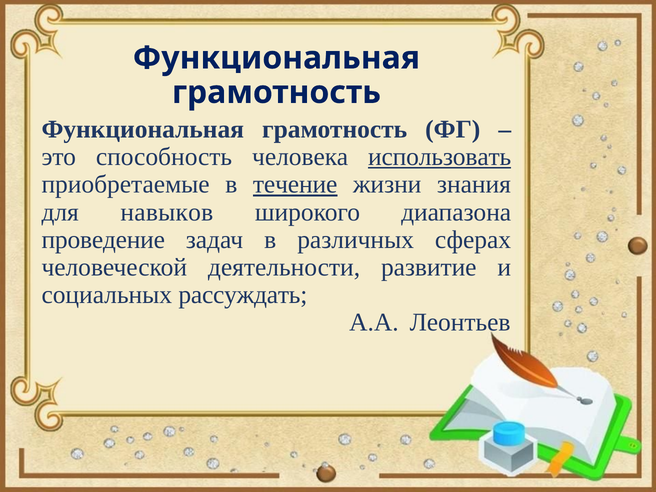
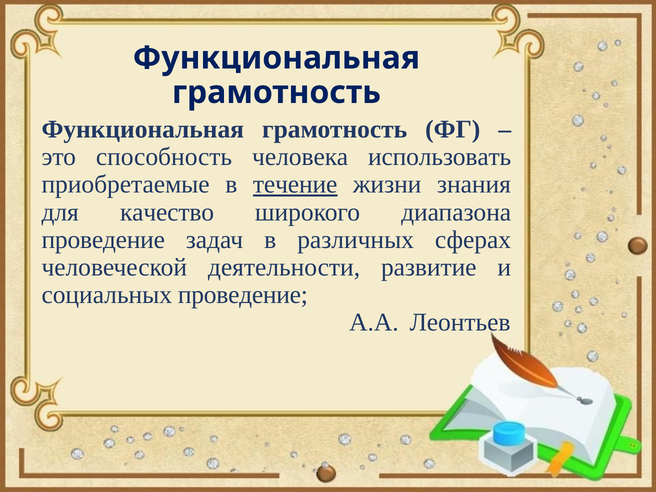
использовать underline: present -> none (440, 157)
навыков: навыков -> качество (167, 212)
социальных рассуждать: рассуждать -> проведение (243, 295)
